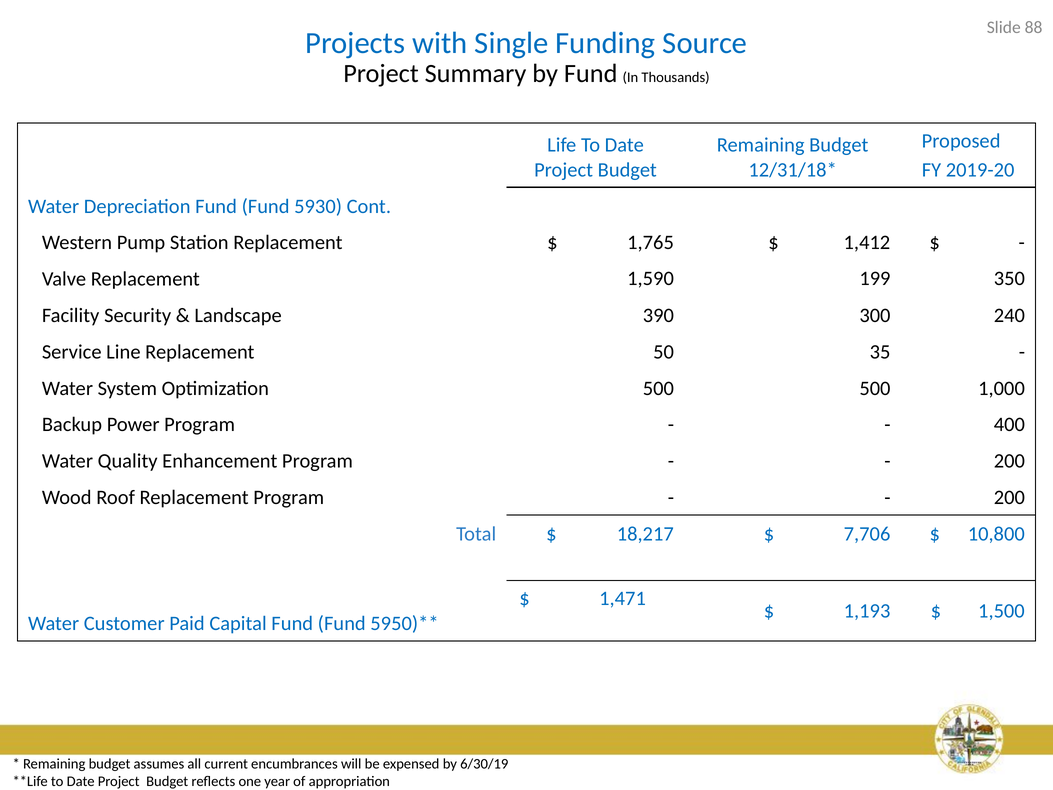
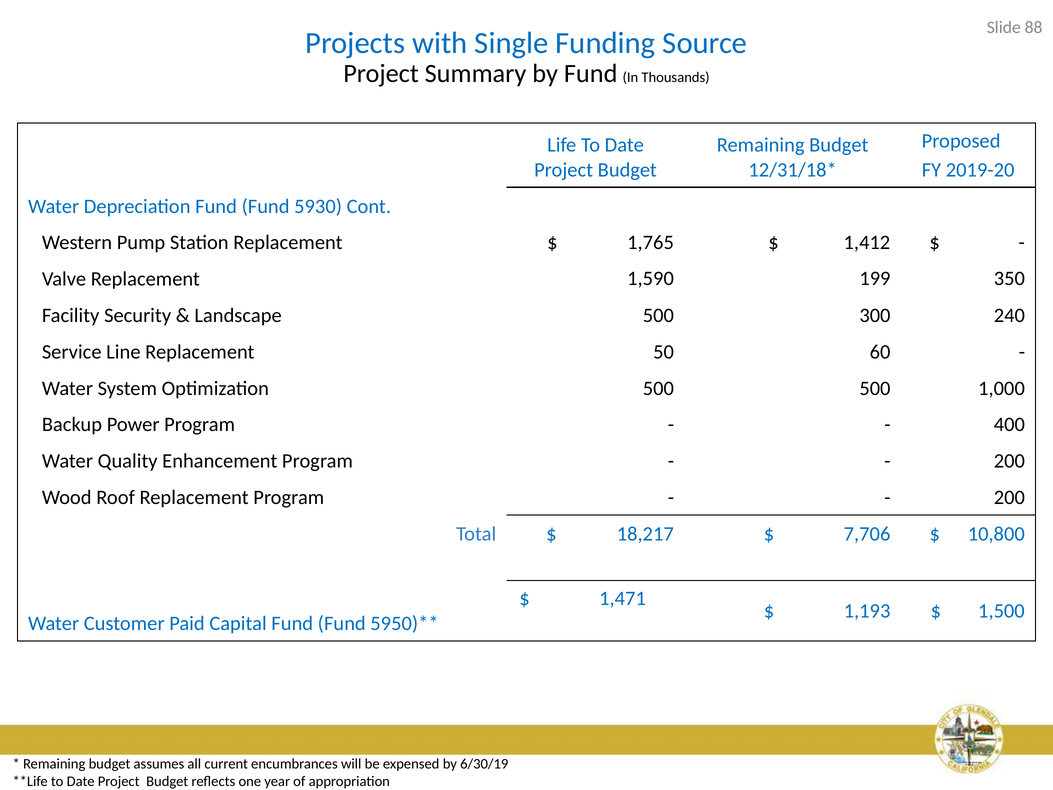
Landscape 390: 390 -> 500 (658, 315)
35: 35 -> 60 (880, 352)
